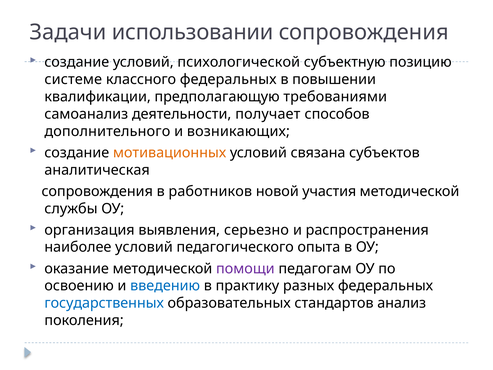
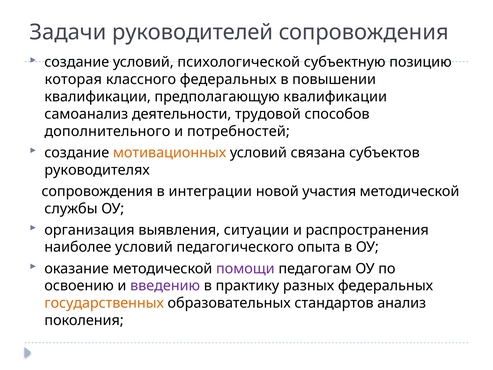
использовании: использовании -> руководителей (193, 32)
системе: системе -> которая (73, 79)
предполагающую требованиями: требованиями -> квалификации (335, 97)
получает: получает -> трудовой (268, 114)
возникающих: возникающих -> потребностей (238, 131)
аналитическая: аналитическая -> руководителях (97, 170)
работников: работников -> интеграции (210, 191)
серьезно: серьезно -> ситуации (257, 230)
введению colour: blue -> purple (165, 286)
государственных colour: blue -> orange (104, 303)
